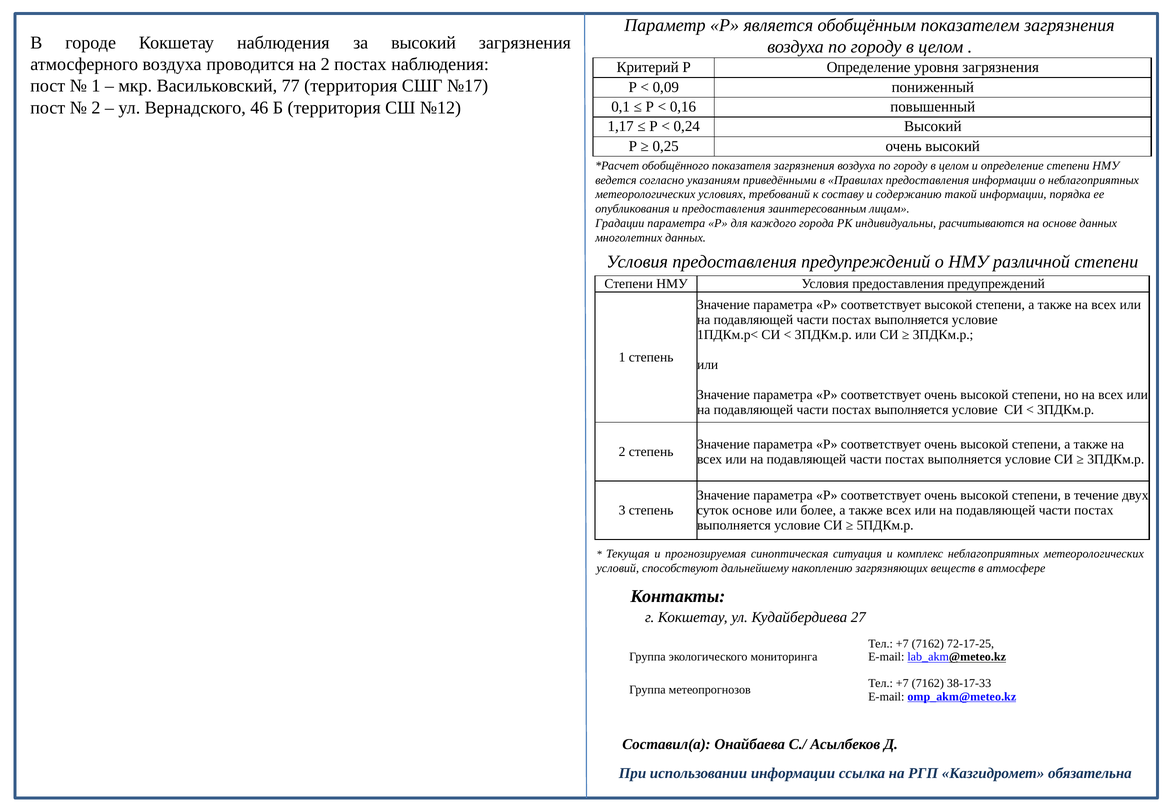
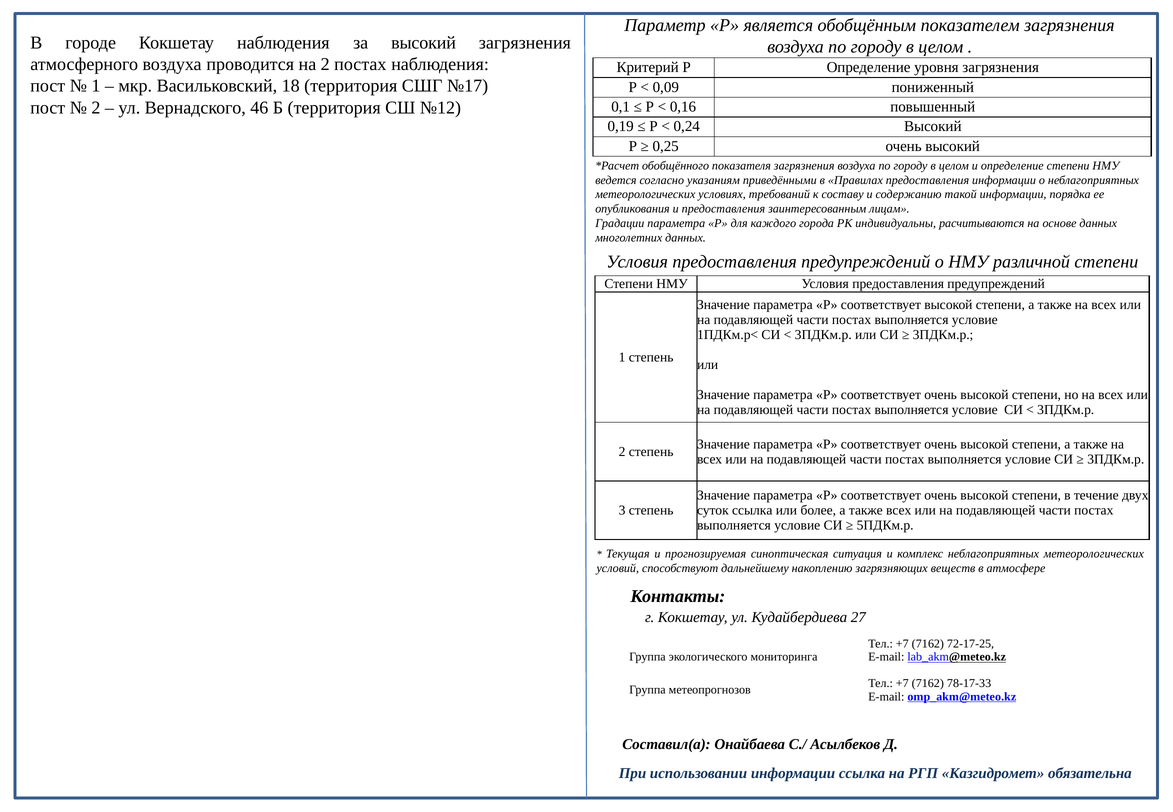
77: 77 -> 18 (291, 86)
1,17: 1,17 -> 0,19 (621, 126)
суток основе: основе -> ссылка (752, 510)
38-17-33: 38-17-33 -> 78-17-33 (969, 683)
